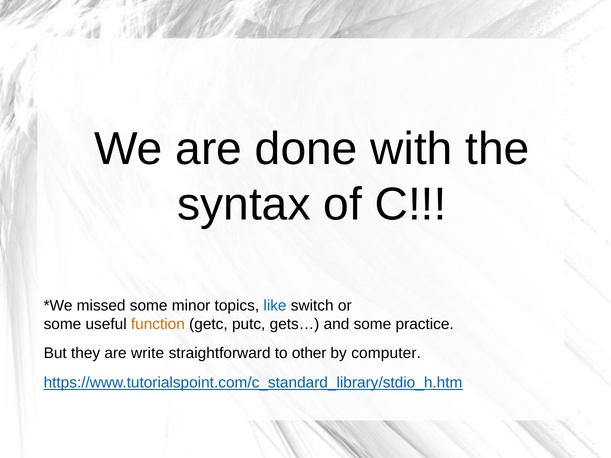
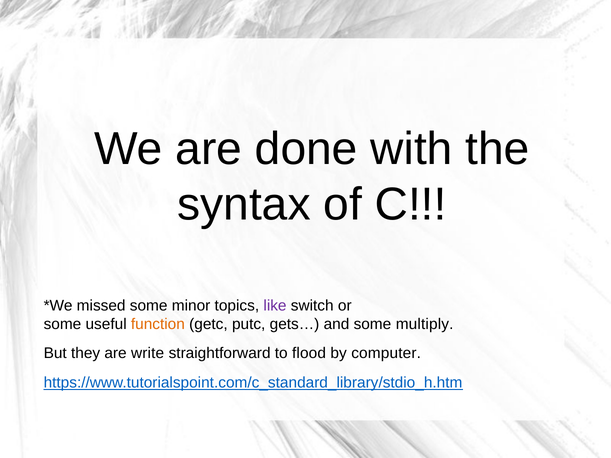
like colour: blue -> purple (275, 306)
practice: practice -> multiply (425, 324)
other: other -> flood (309, 353)
